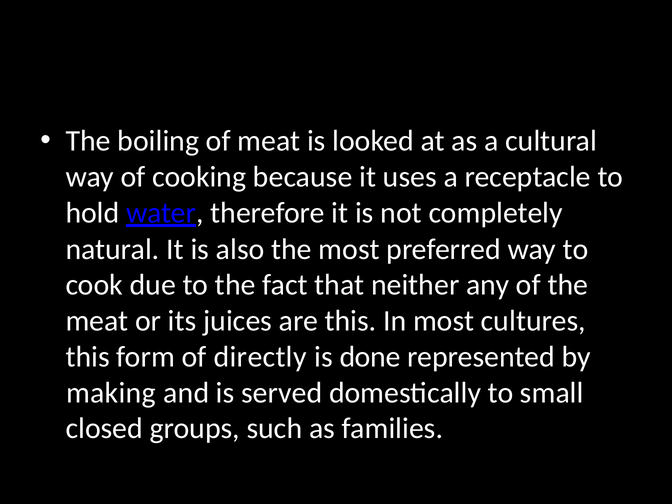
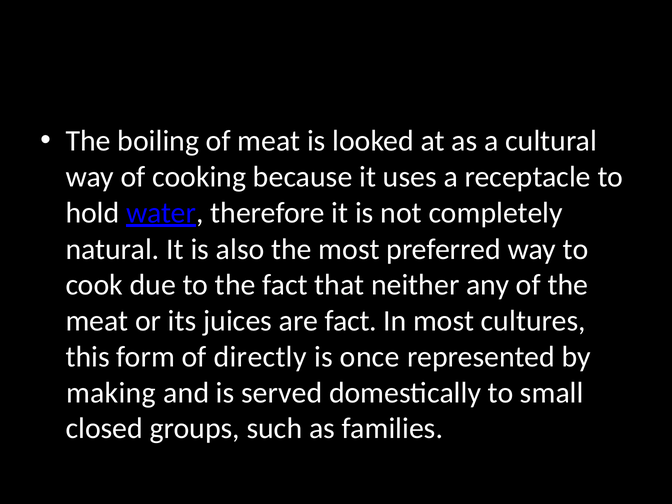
are this: this -> fact (351, 321)
done: done -> once (370, 357)
